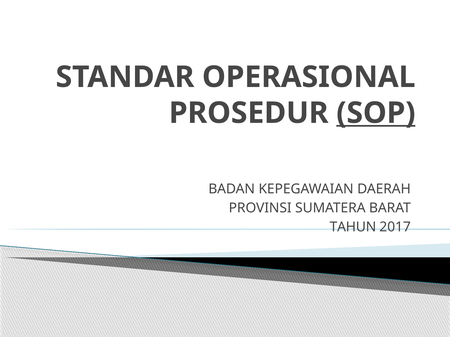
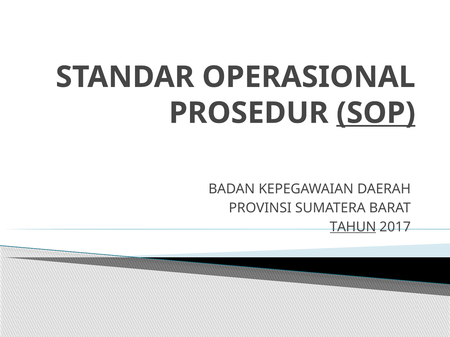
TAHUN underline: none -> present (353, 227)
